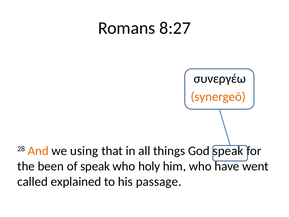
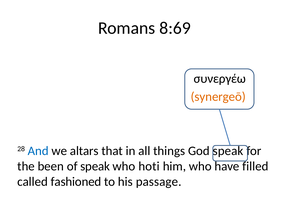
8:27: 8:27 -> 8:69 (175, 28)
And colour: orange -> blue (38, 151)
using: using -> altars (84, 151)
holy: holy -> hoti (149, 166)
went: went -> filled (255, 166)
explained: explained -> fashioned (76, 181)
